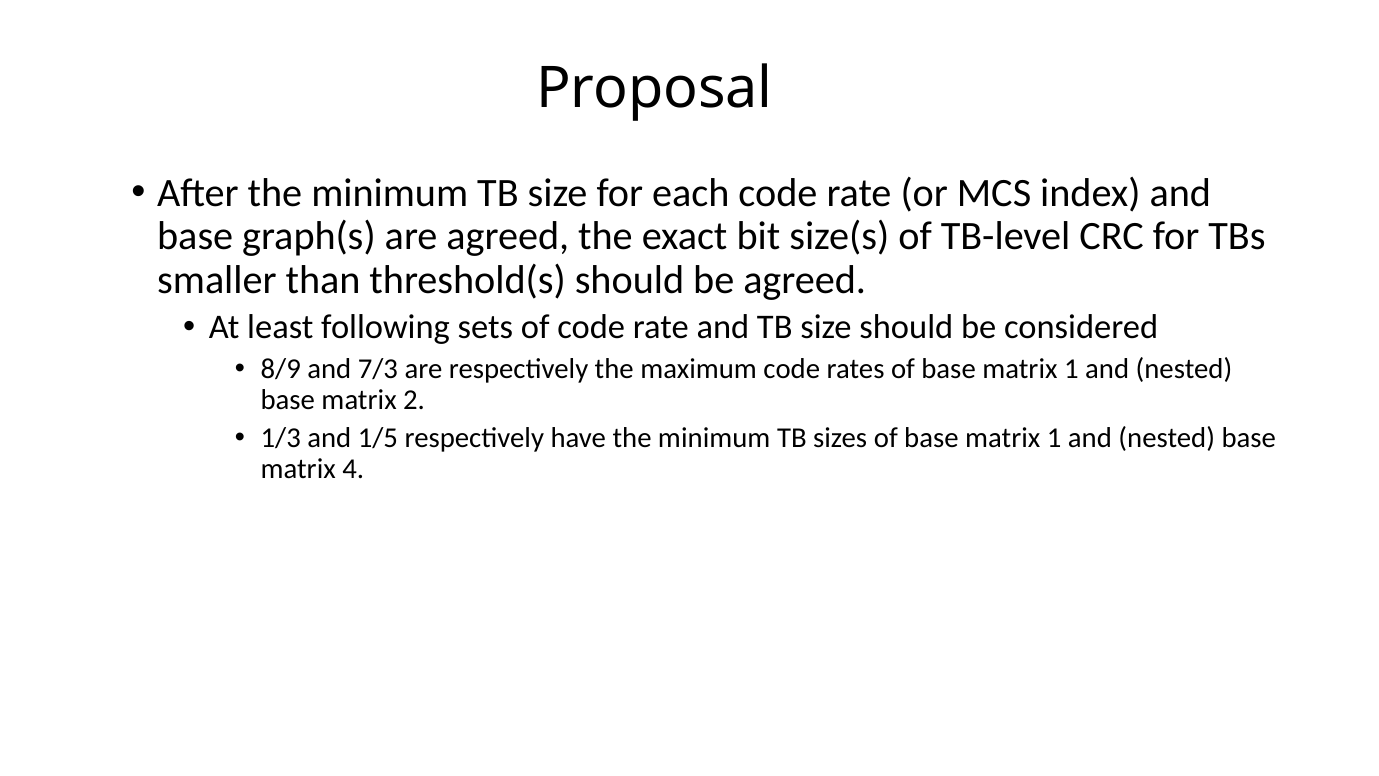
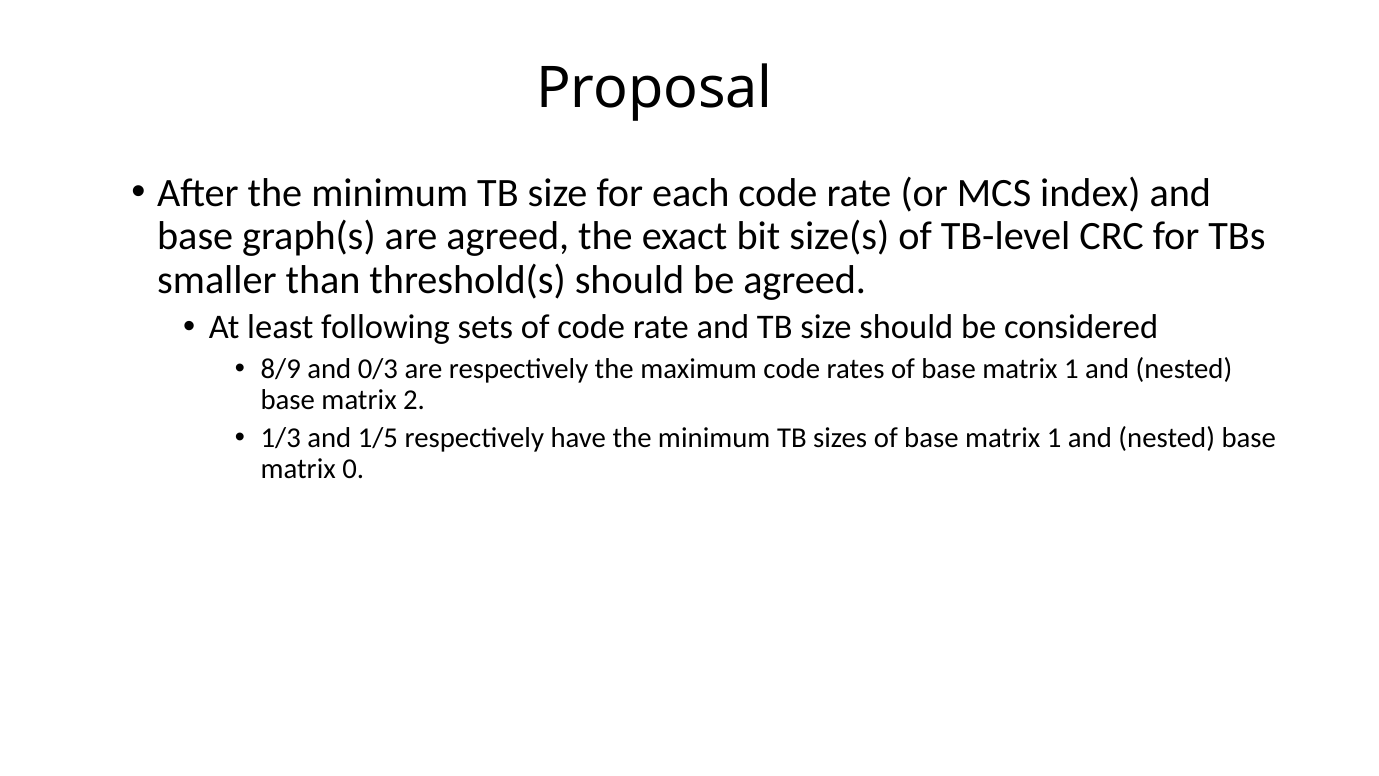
7/3: 7/3 -> 0/3 (378, 369)
4: 4 -> 0 (353, 469)
